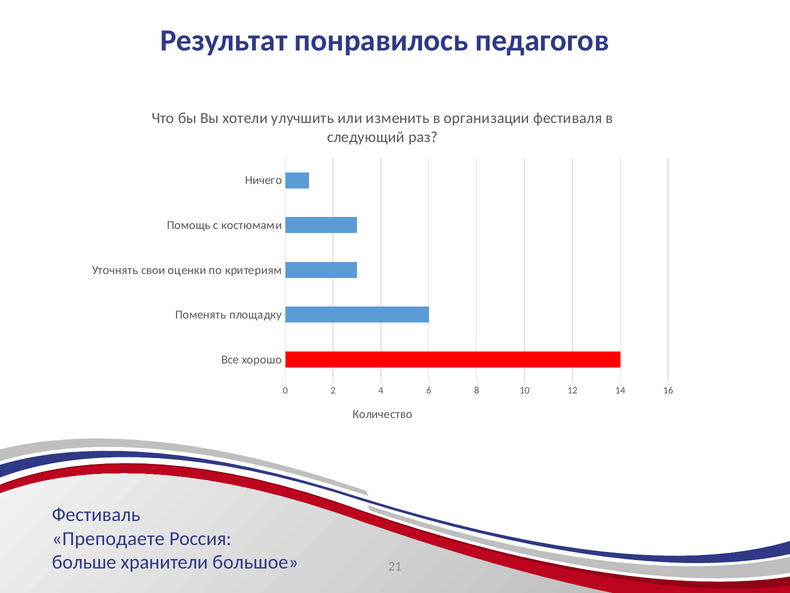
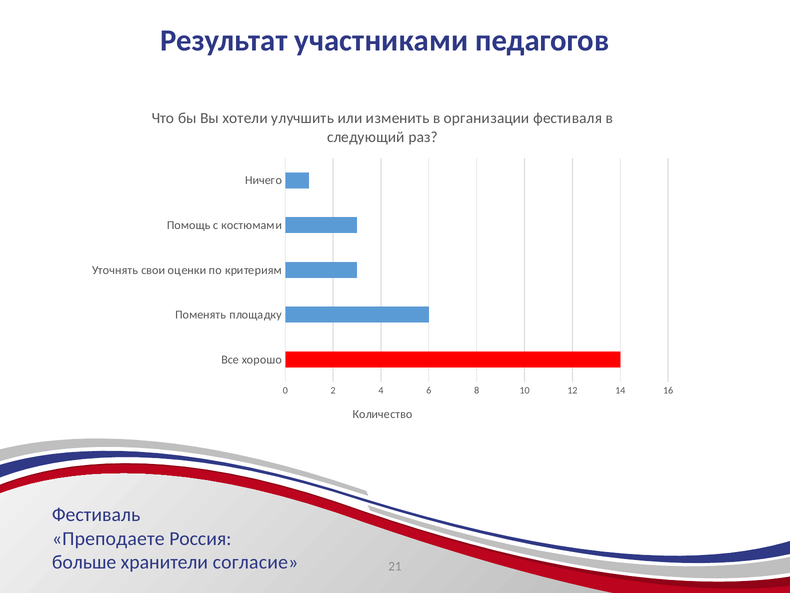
понравилось: понравилось -> участниками (381, 40)
большое: большое -> согласие (256, 562)
